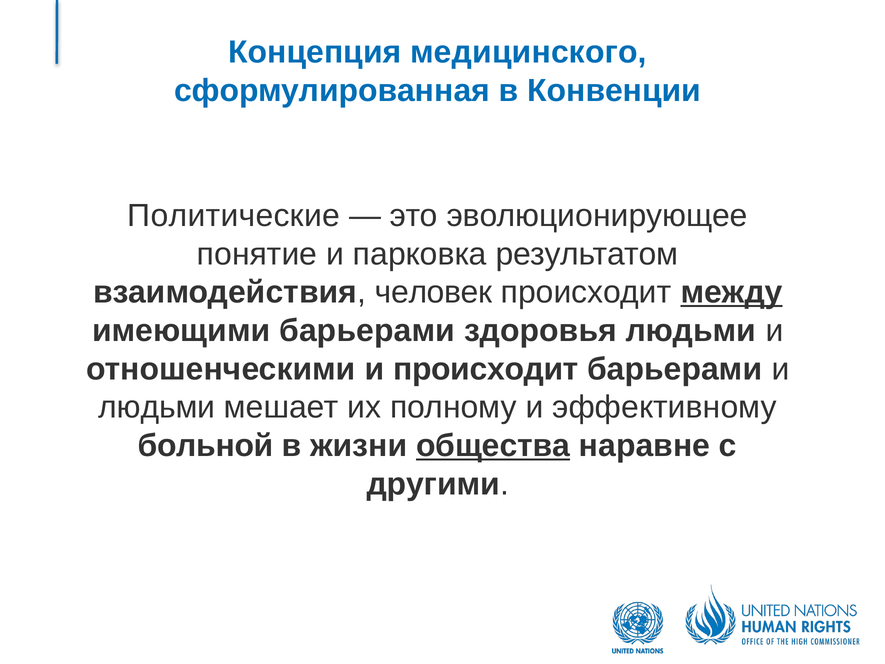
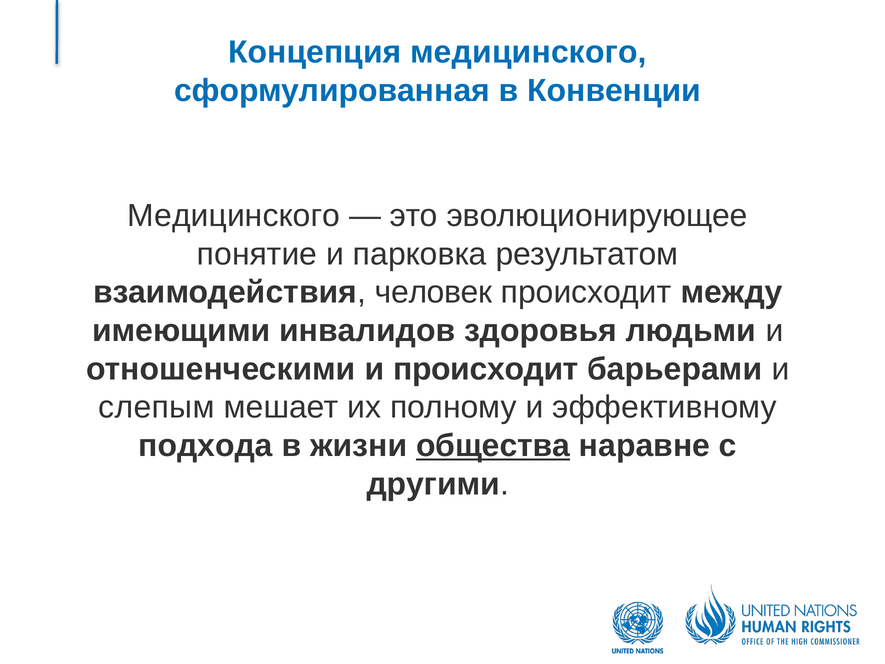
Политические: Политические -> Медицинского (234, 216)
между underline: present -> none (732, 292)
имеющими барьерами: барьерами -> инвалидов (367, 331)
людьми: людьми -> слепым (156, 407)
больной: больной -> подхода (205, 446)
